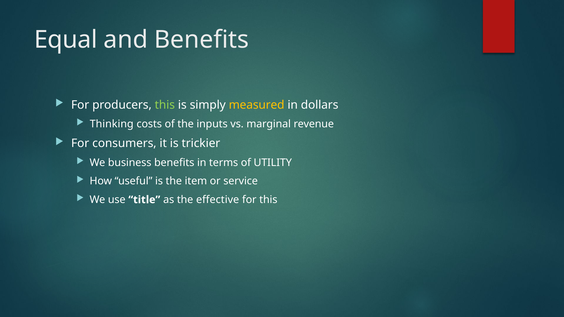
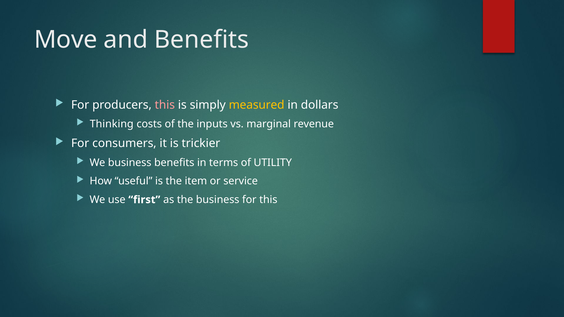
Equal: Equal -> Move (66, 40)
this colour: light green -> pink (165, 105)
title: title -> first (144, 200)
the effective: effective -> business (218, 200)
